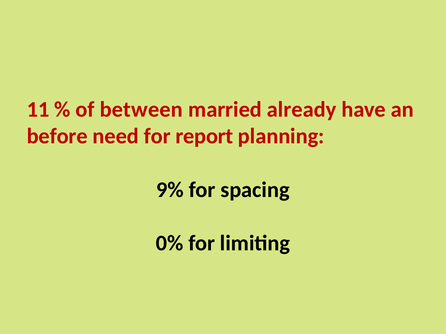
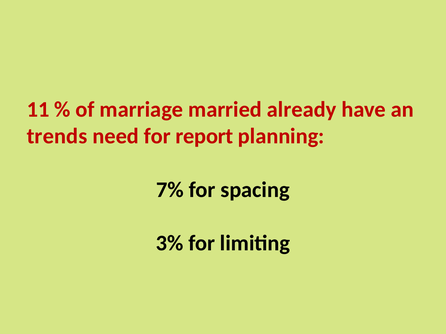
between: between -> marriage (141, 110)
before: before -> trends (57, 136)
9%: 9% -> 7% (170, 190)
0%: 0% -> 3% (170, 243)
